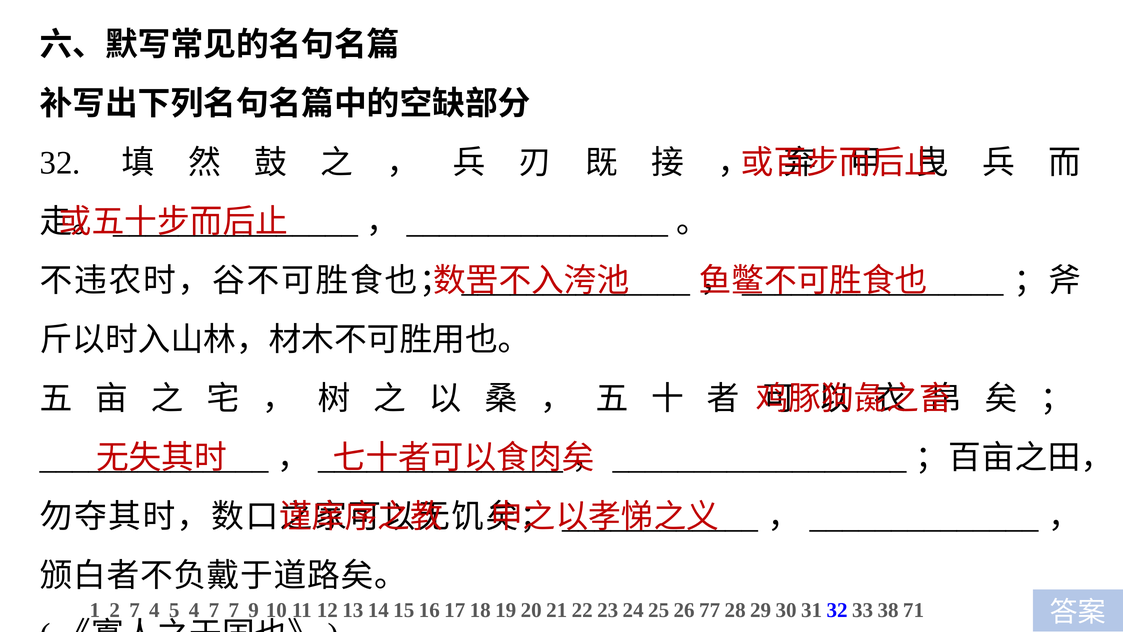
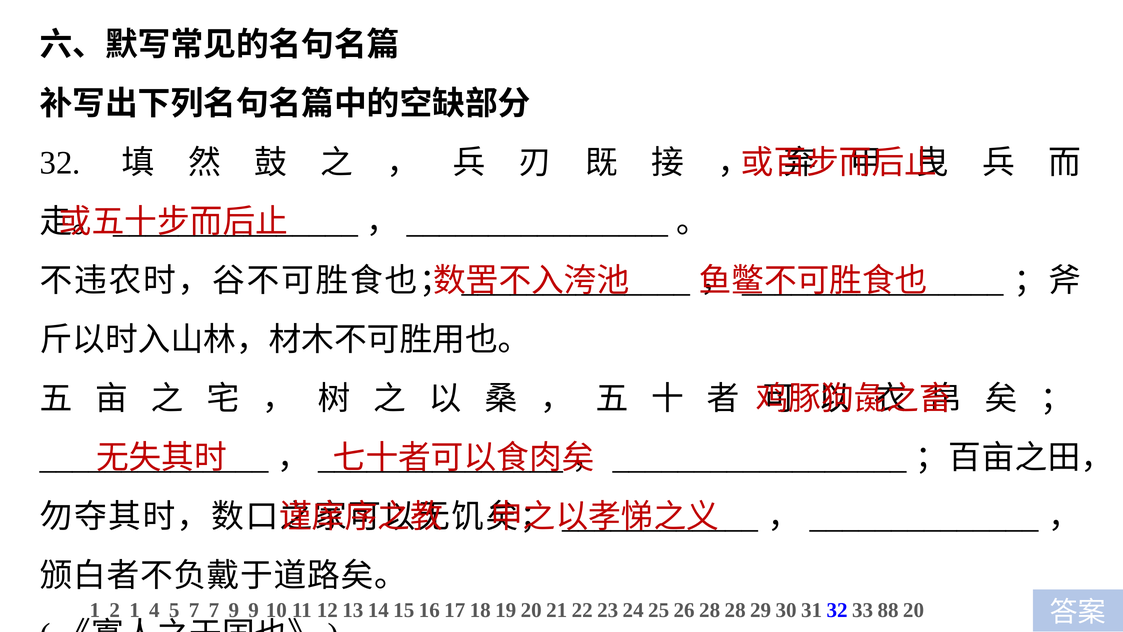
2 7: 7 -> 1 (135, 610)
5 4: 4 -> 7 (194, 610)
7 7: 7 -> 9 (234, 610)
77: 77 -> 28 (710, 610)
38: 38 -> 88 (888, 610)
71: 71 -> 20 (914, 610)
